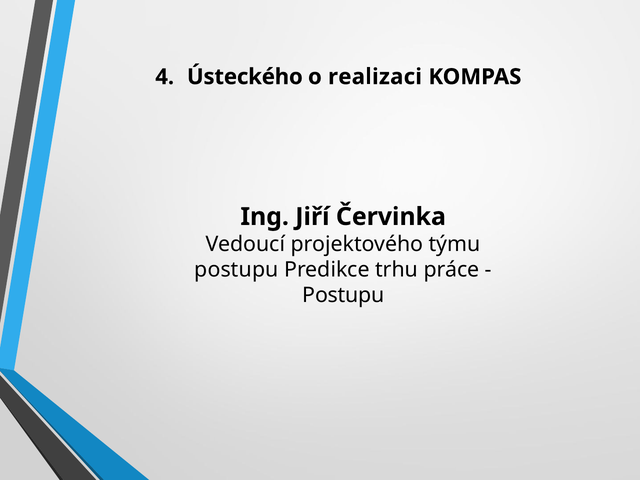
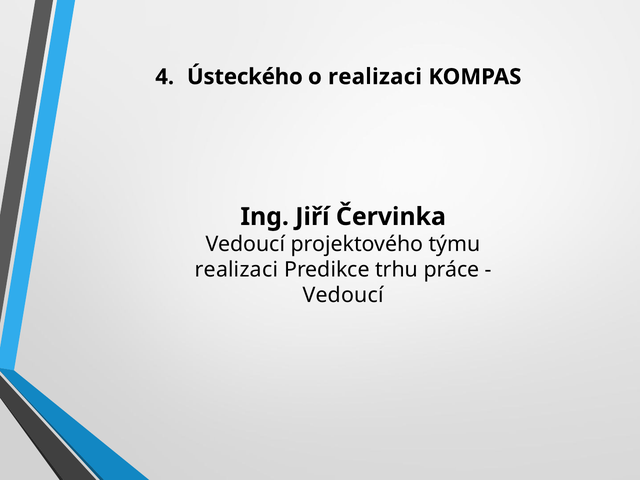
postupu: postupu -> realizaci (236, 270)
Postupu: Postupu -> Vedoucí (343, 295)
